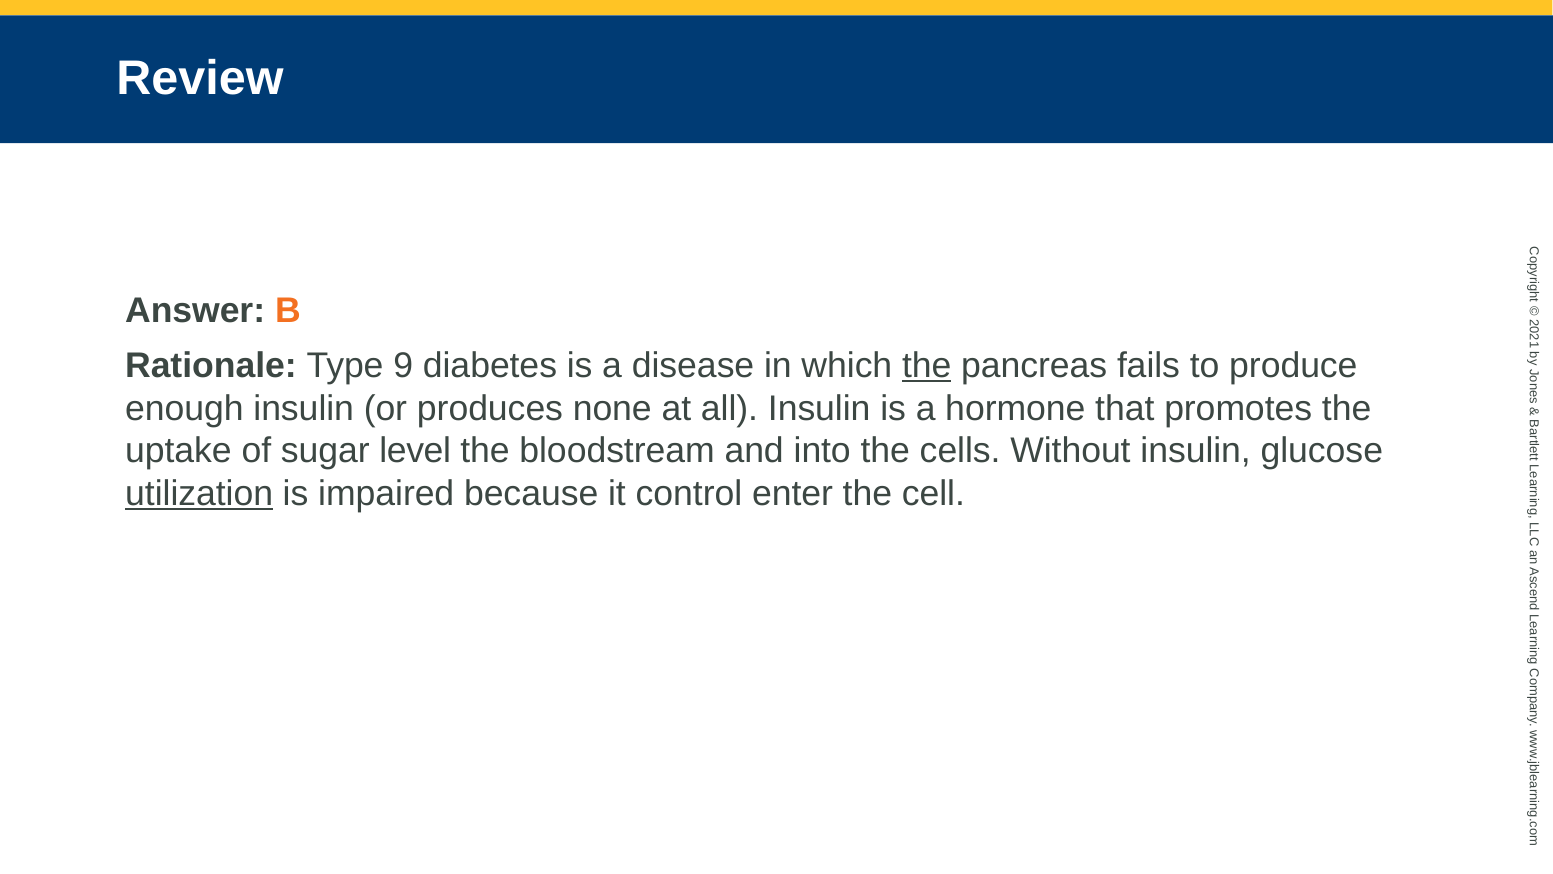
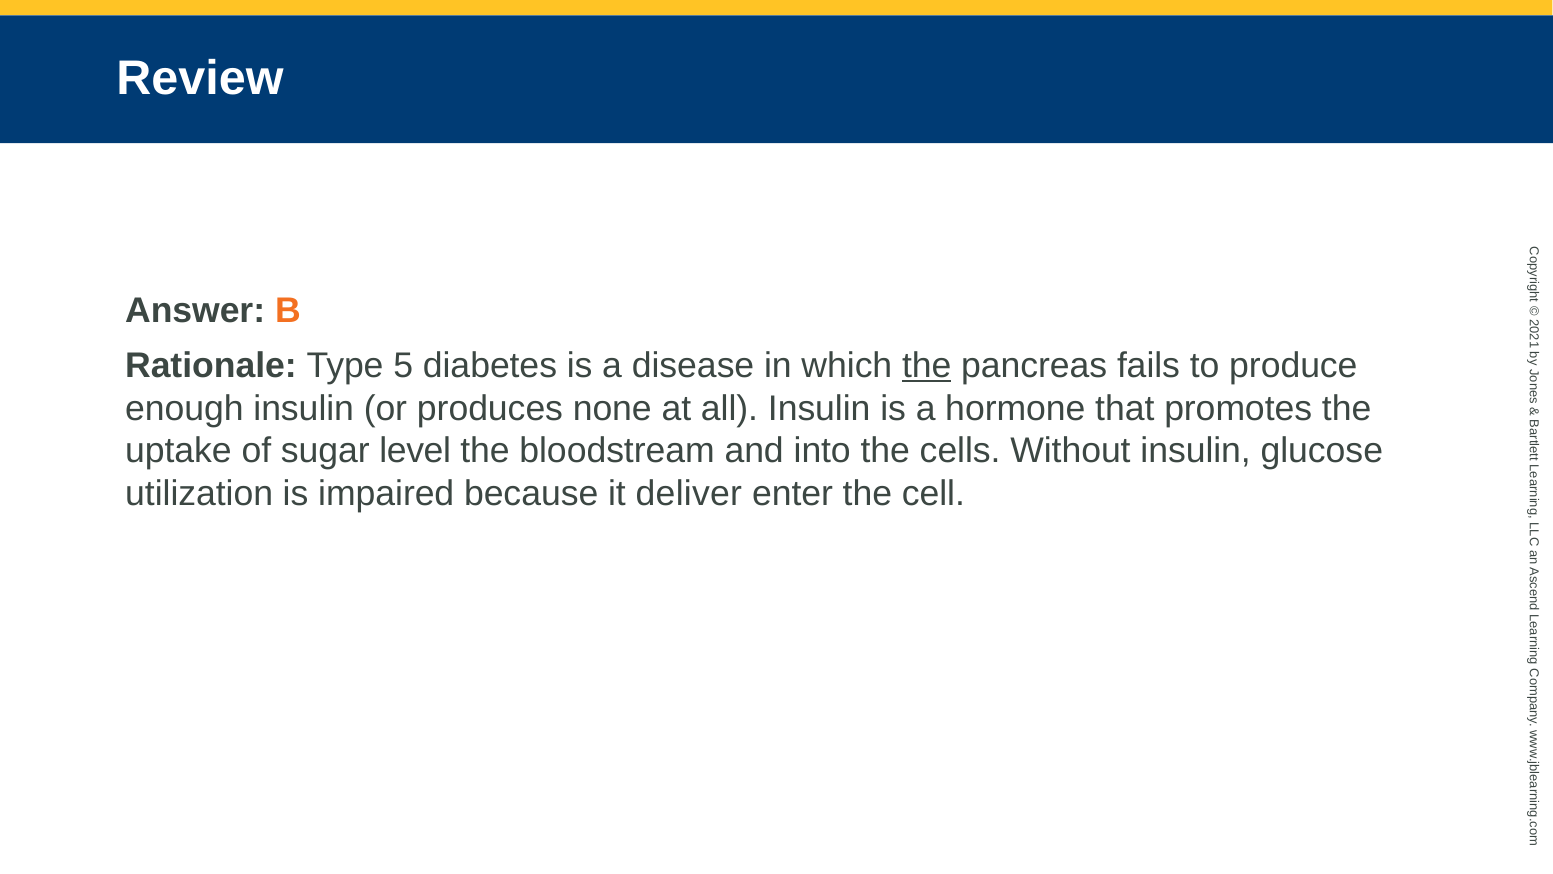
9: 9 -> 5 (403, 366)
utilization underline: present -> none (199, 494)
control: control -> deliver (689, 494)
